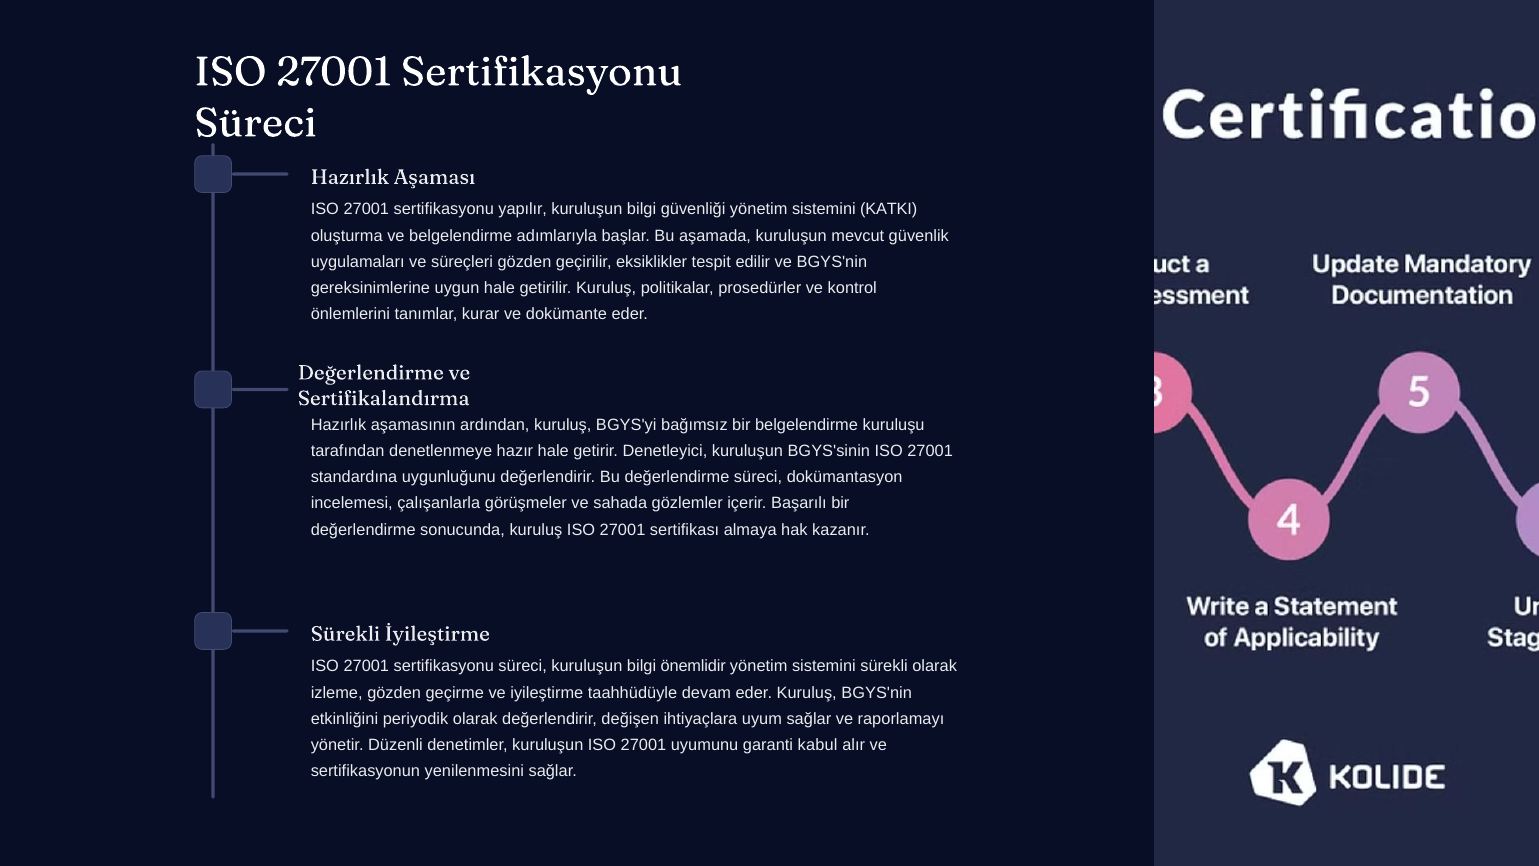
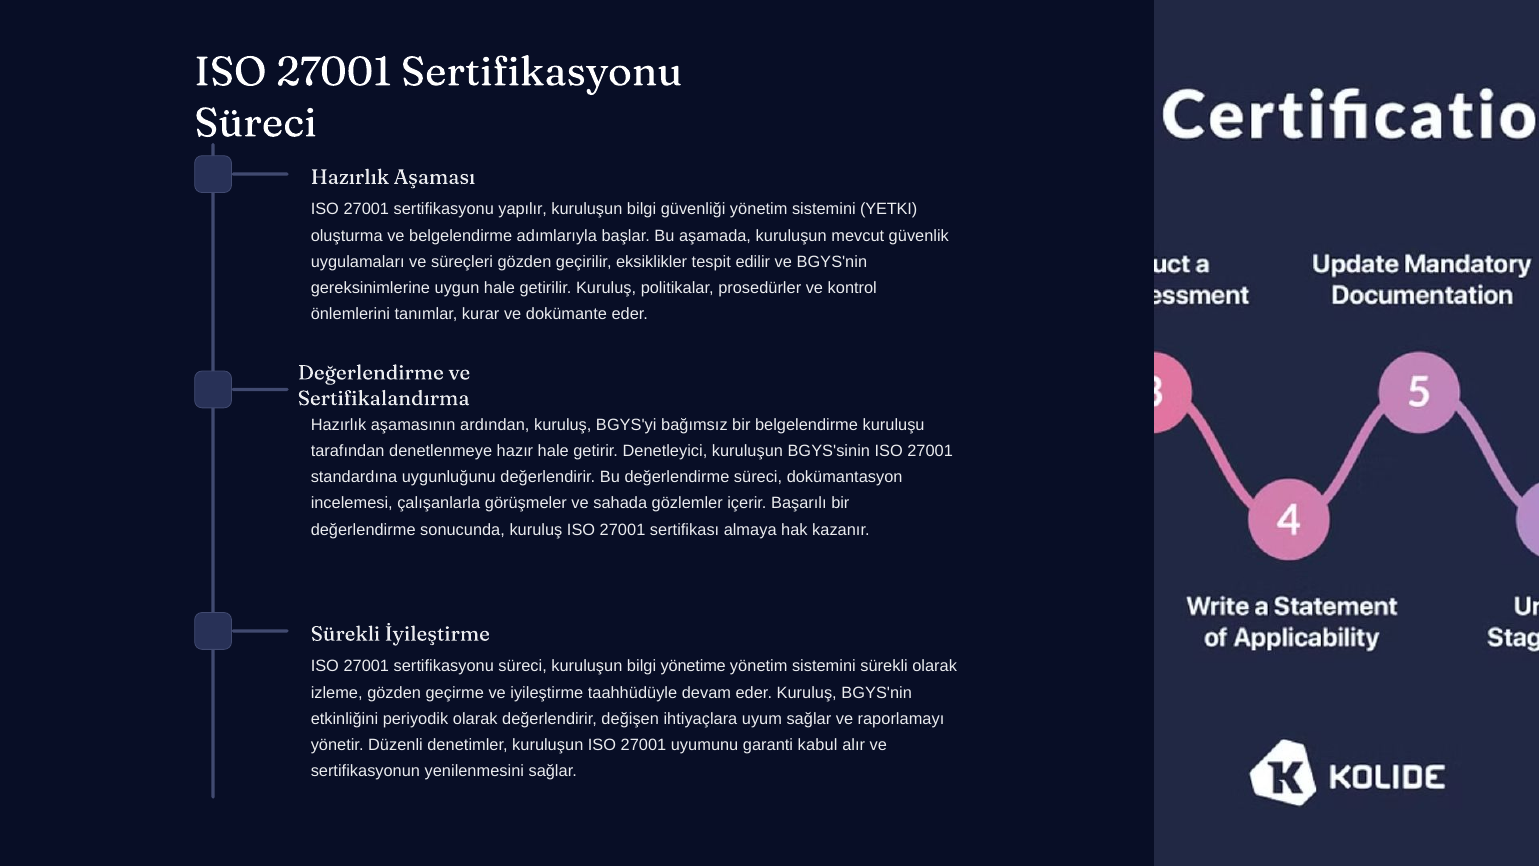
KATKI: KATKI -> YETKI (889, 210)
önemlidir: önemlidir -> yönetime (693, 666)
